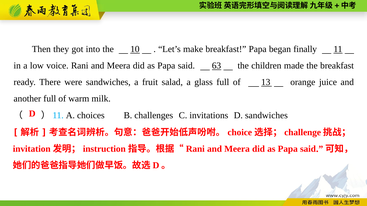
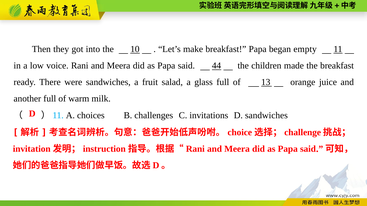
finally: finally -> empty (305, 49)
63: 63 -> 44 (216, 66)
